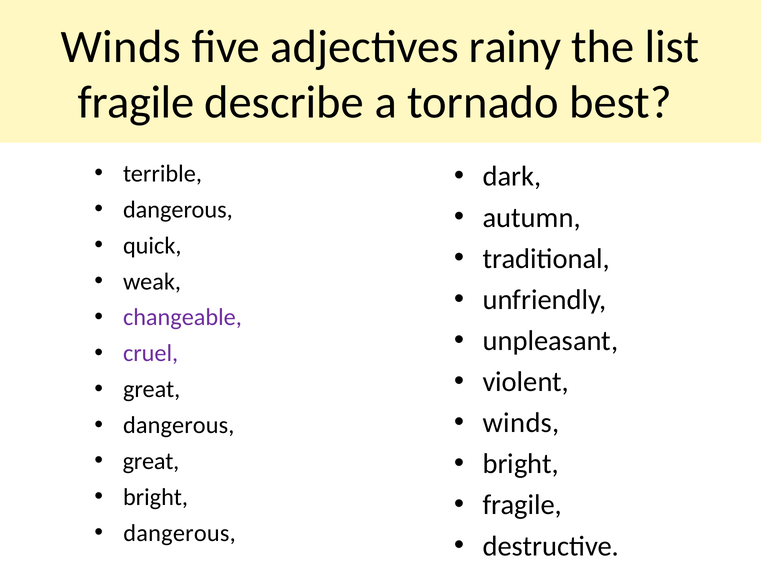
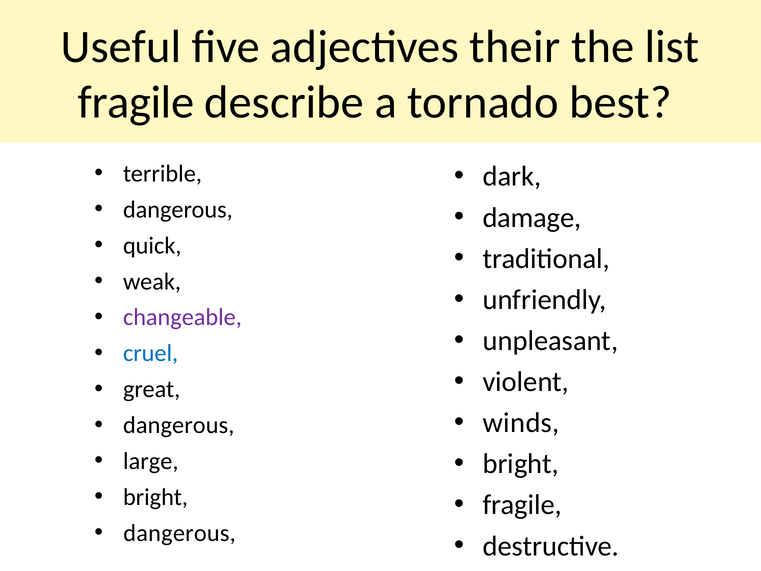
Winds: Winds -> Useful (121, 47)
rainy: rainy -> their (515, 47)
autumn: autumn -> damage (532, 218)
cruel colour: purple -> blue (151, 353)
great: great -> large (151, 461)
